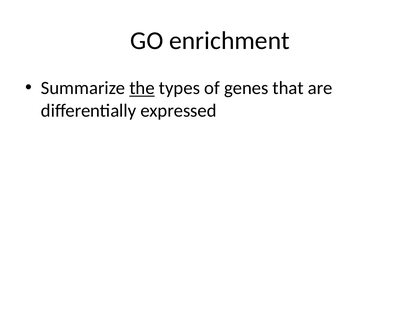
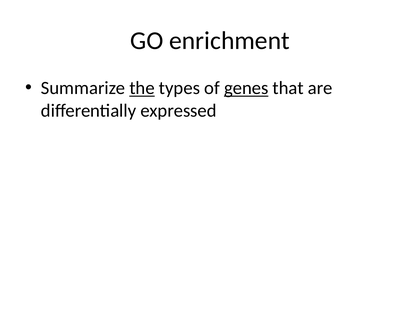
genes underline: none -> present (246, 88)
